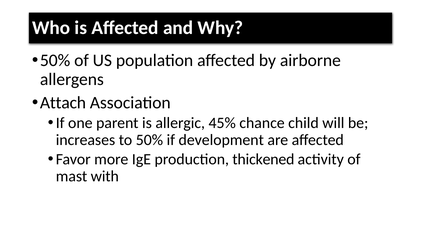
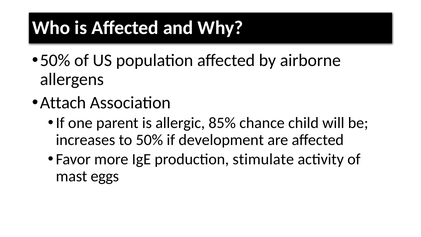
45%: 45% -> 85% (222, 123)
thickened: thickened -> stimulate (263, 159)
with: with -> eggs (105, 176)
